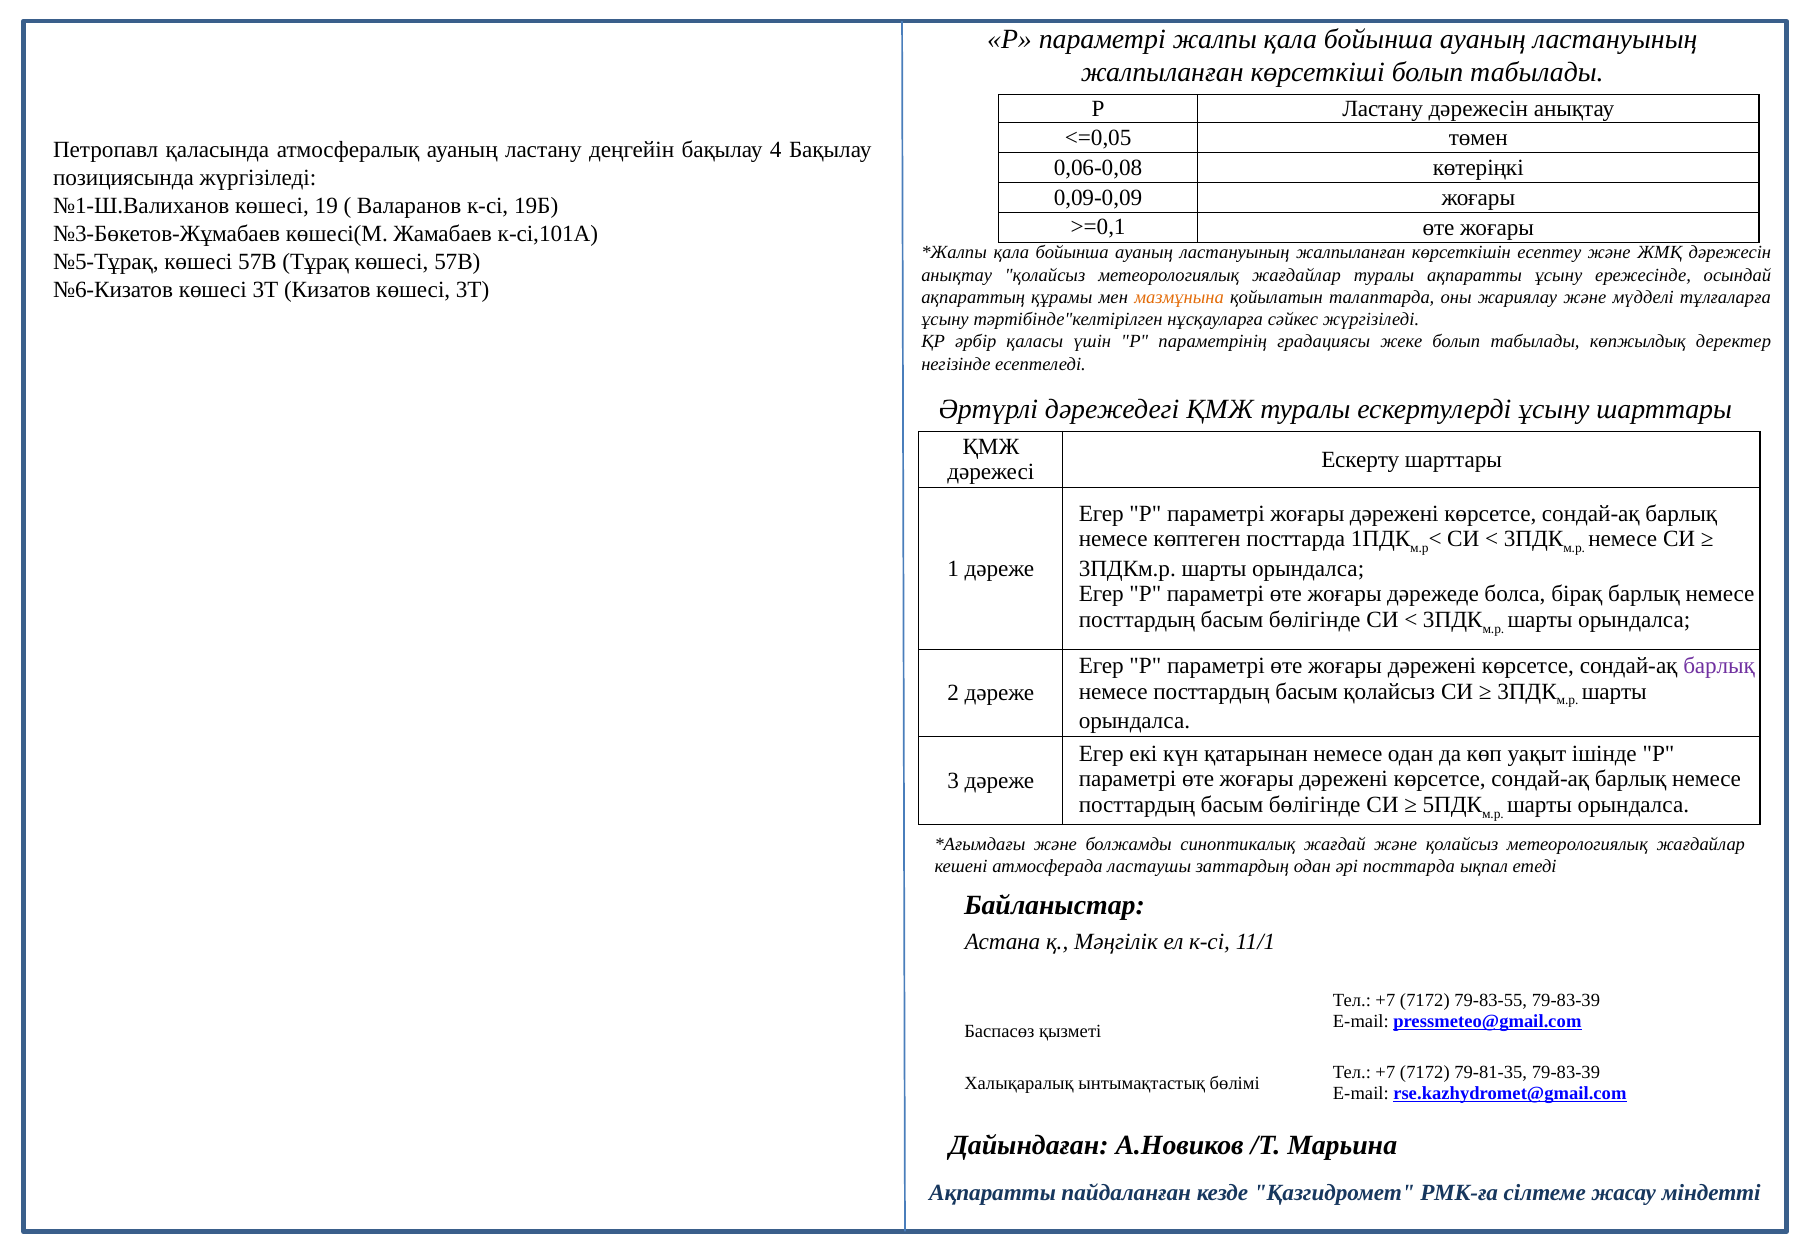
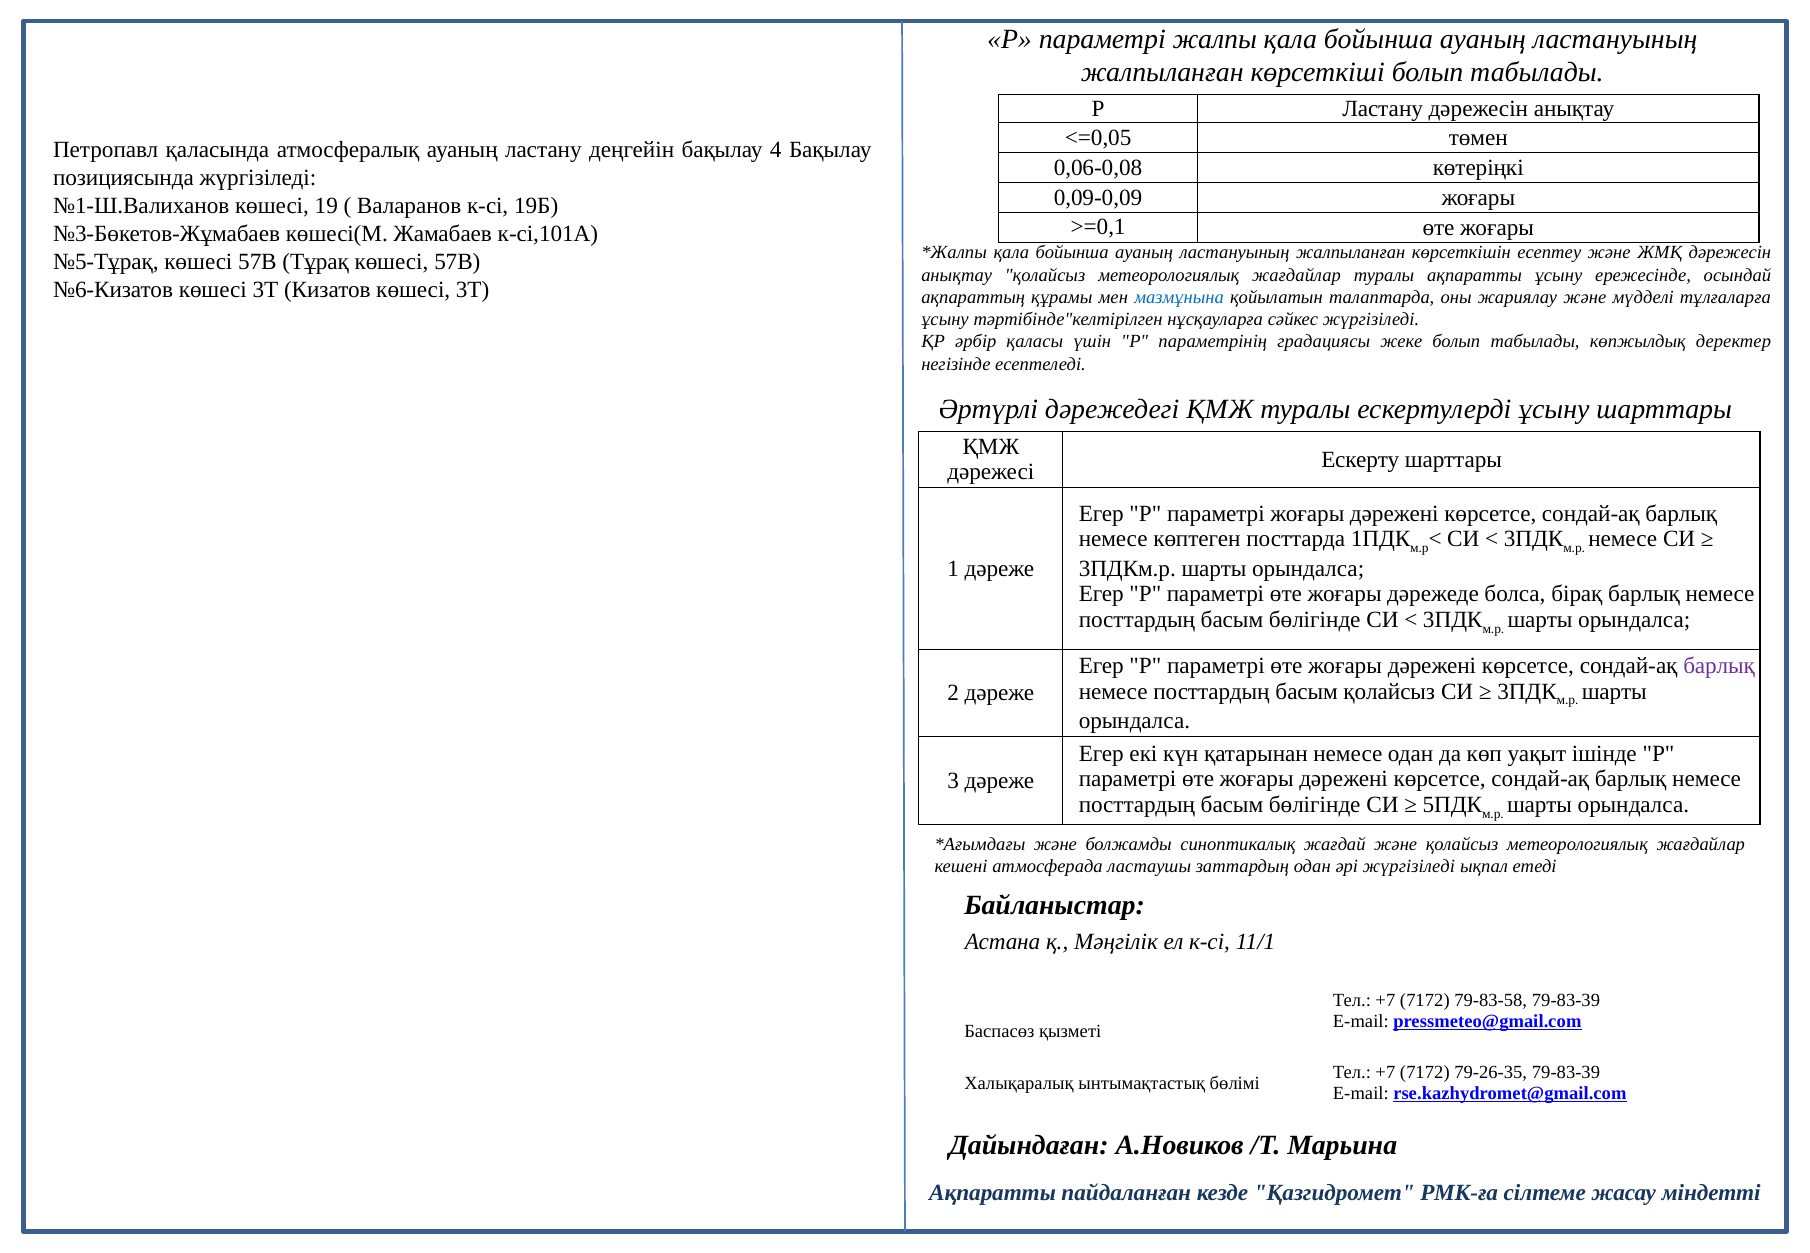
мазмұнына colour: orange -> blue (1179, 297)
әрі посттарда: посттарда -> жүргізіледі (1409, 867)
79-83-55: 79-83-55 -> 79-83-58 (1491, 1000)
79-81-35: 79-81-35 -> 79-26-35 (1491, 1073)
